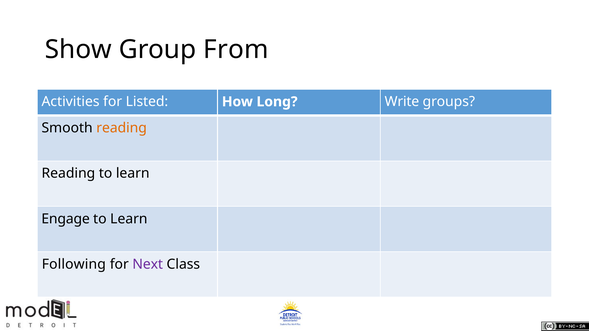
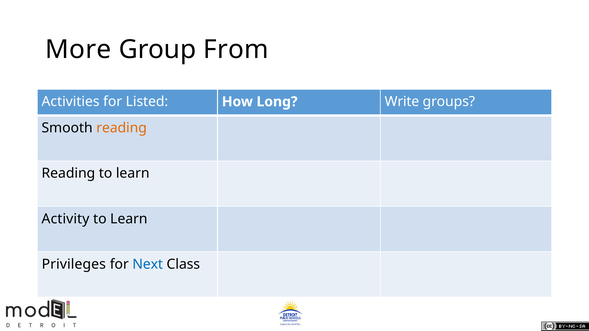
Show: Show -> More (78, 49)
Engage: Engage -> Activity (65, 219)
Following: Following -> Privileges (74, 264)
Next colour: purple -> blue (148, 264)
